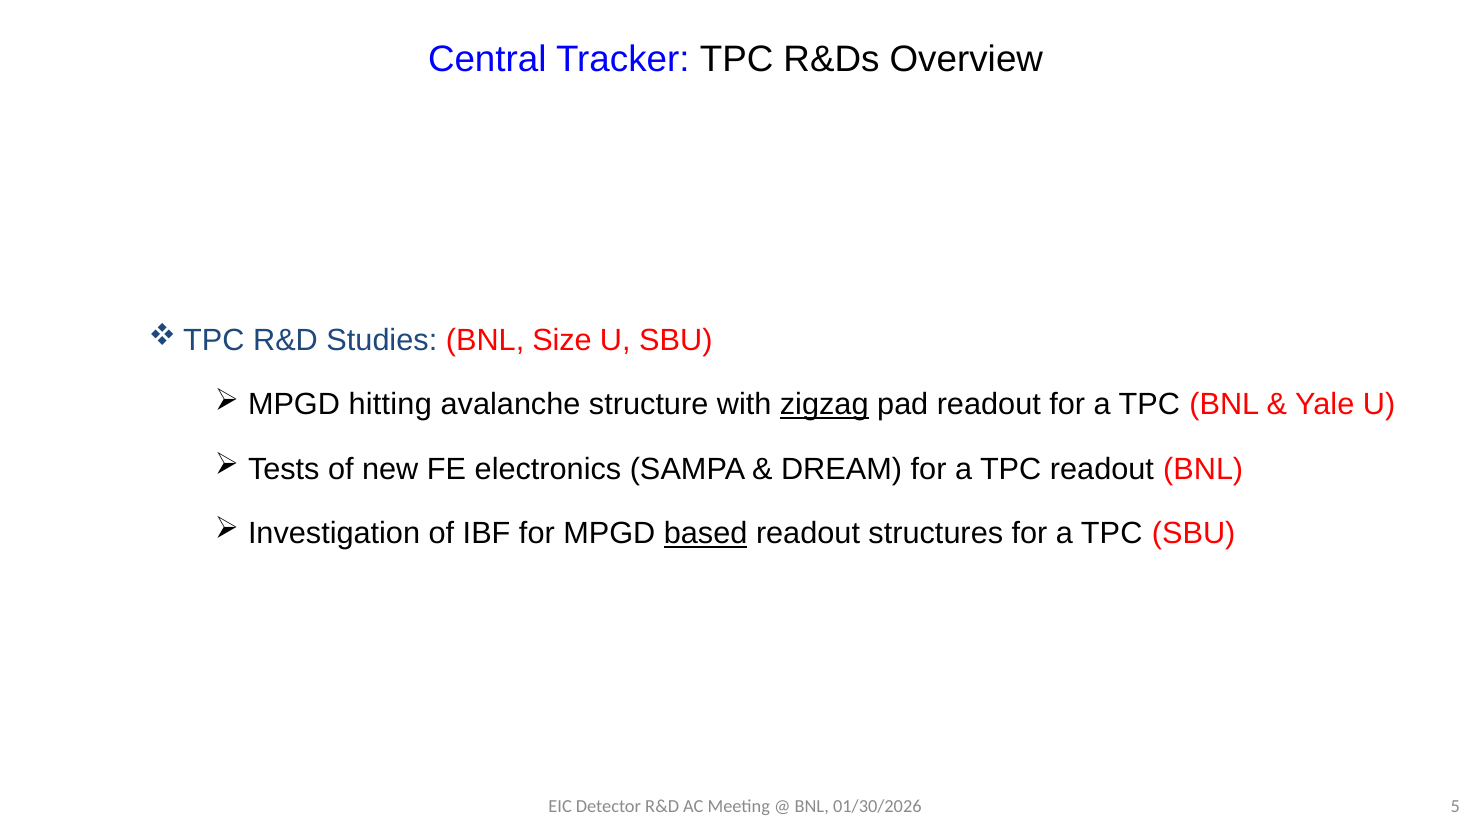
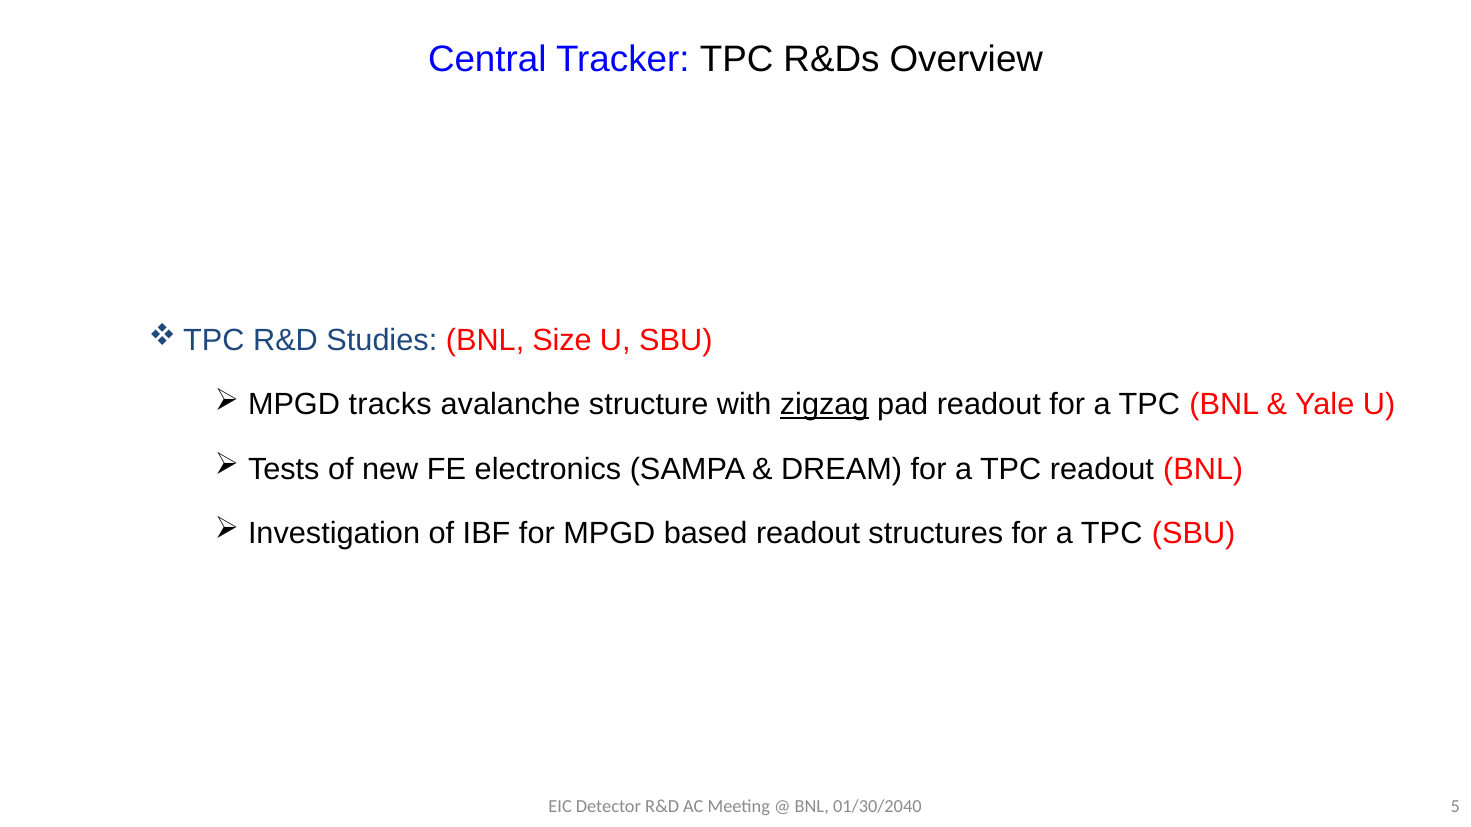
hitting: hitting -> tracks (390, 405)
based underline: present -> none (706, 534)
01/30/2026: 01/30/2026 -> 01/30/2040 (877, 807)
